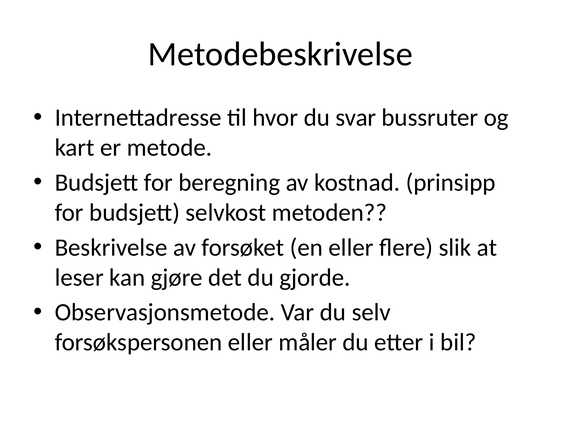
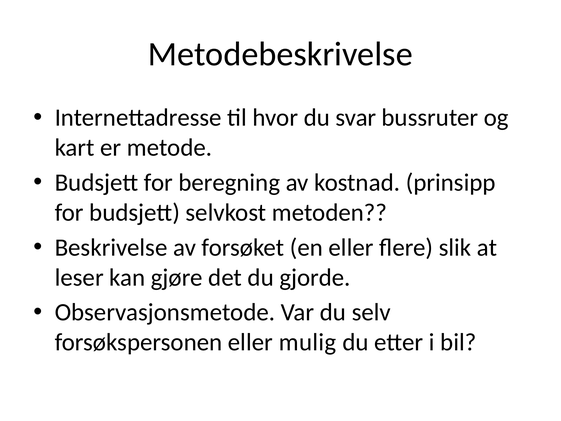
måler: måler -> mulig (308, 342)
